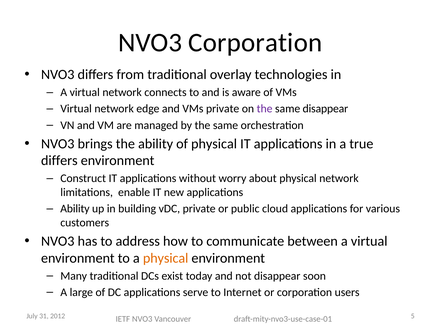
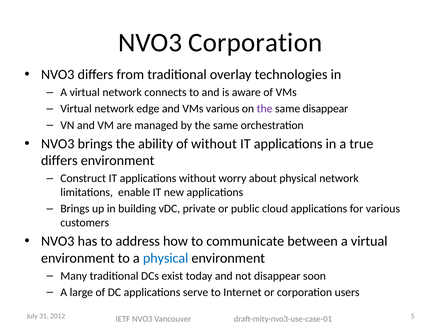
VMs private: private -> various (223, 109)
of physical: physical -> without (214, 144)
Ability: Ability -> Brings (75, 209)
physical colour: orange -> blue (166, 258)
